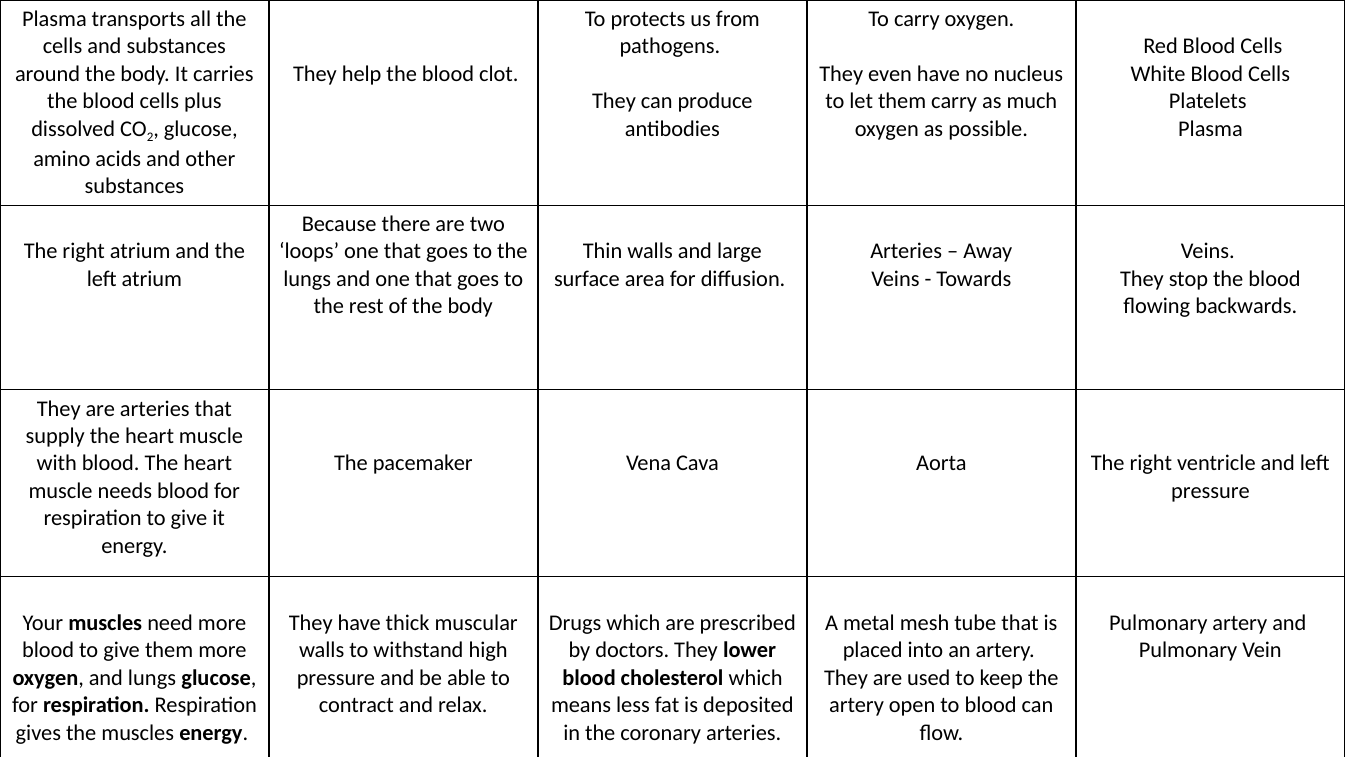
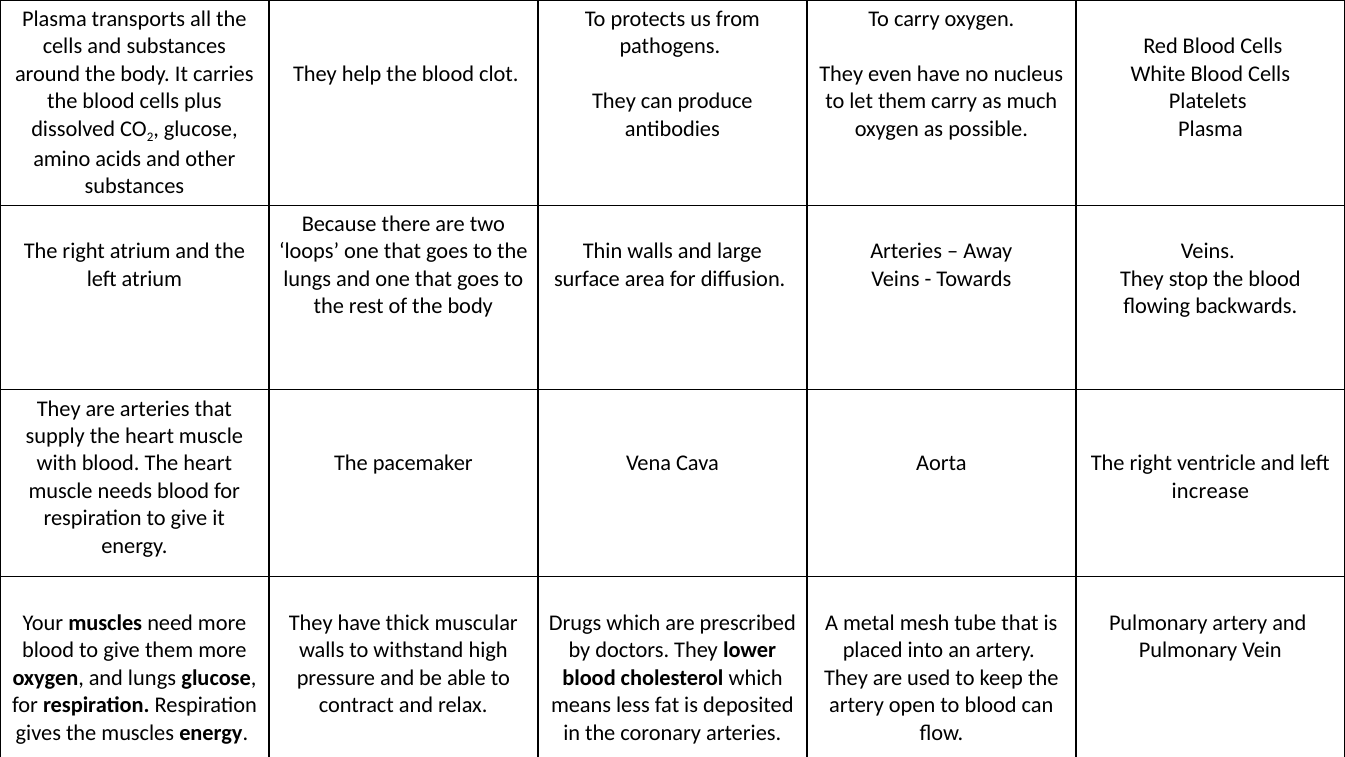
pressure: pressure -> increase (1210, 491)
